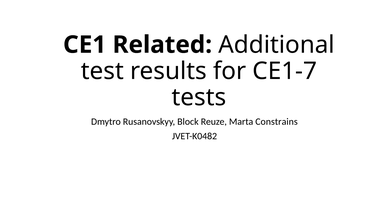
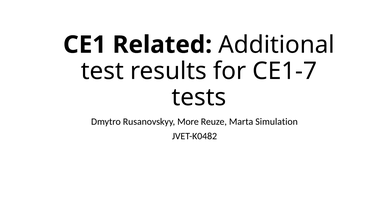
Block: Block -> More (188, 122)
Constrains: Constrains -> Simulation (277, 122)
